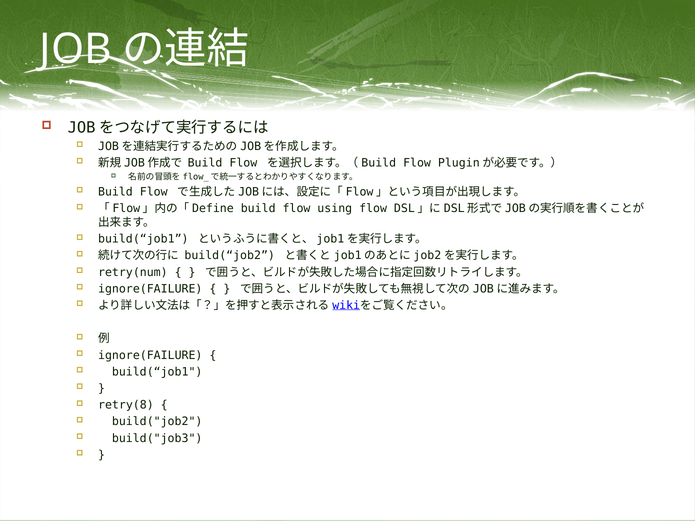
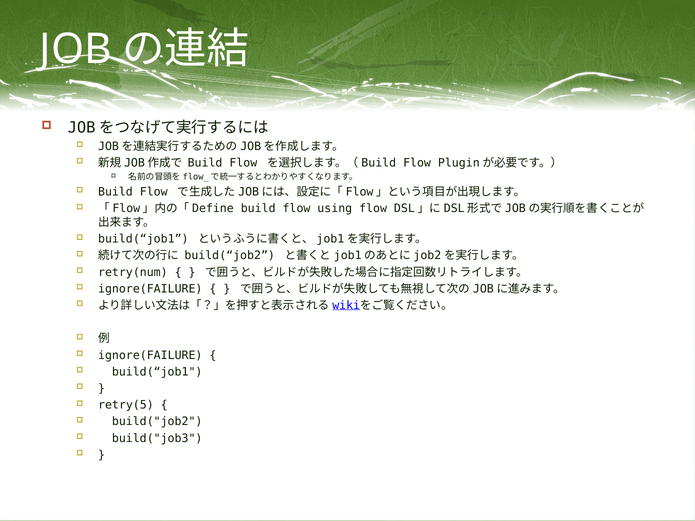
retry(8: retry(8 -> retry(5 (126, 405)
